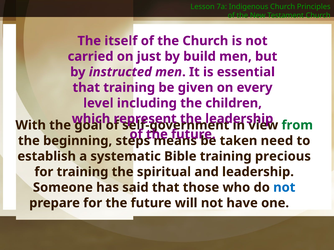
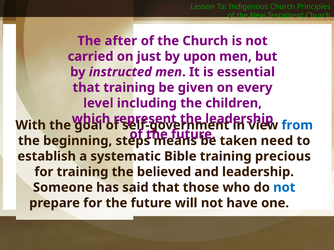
itself: itself -> after (121, 41)
build: build -> upon (200, 57)
from colour: green -> blue (297, 125)
spiritual: spiritual -> believed (164, 172)
